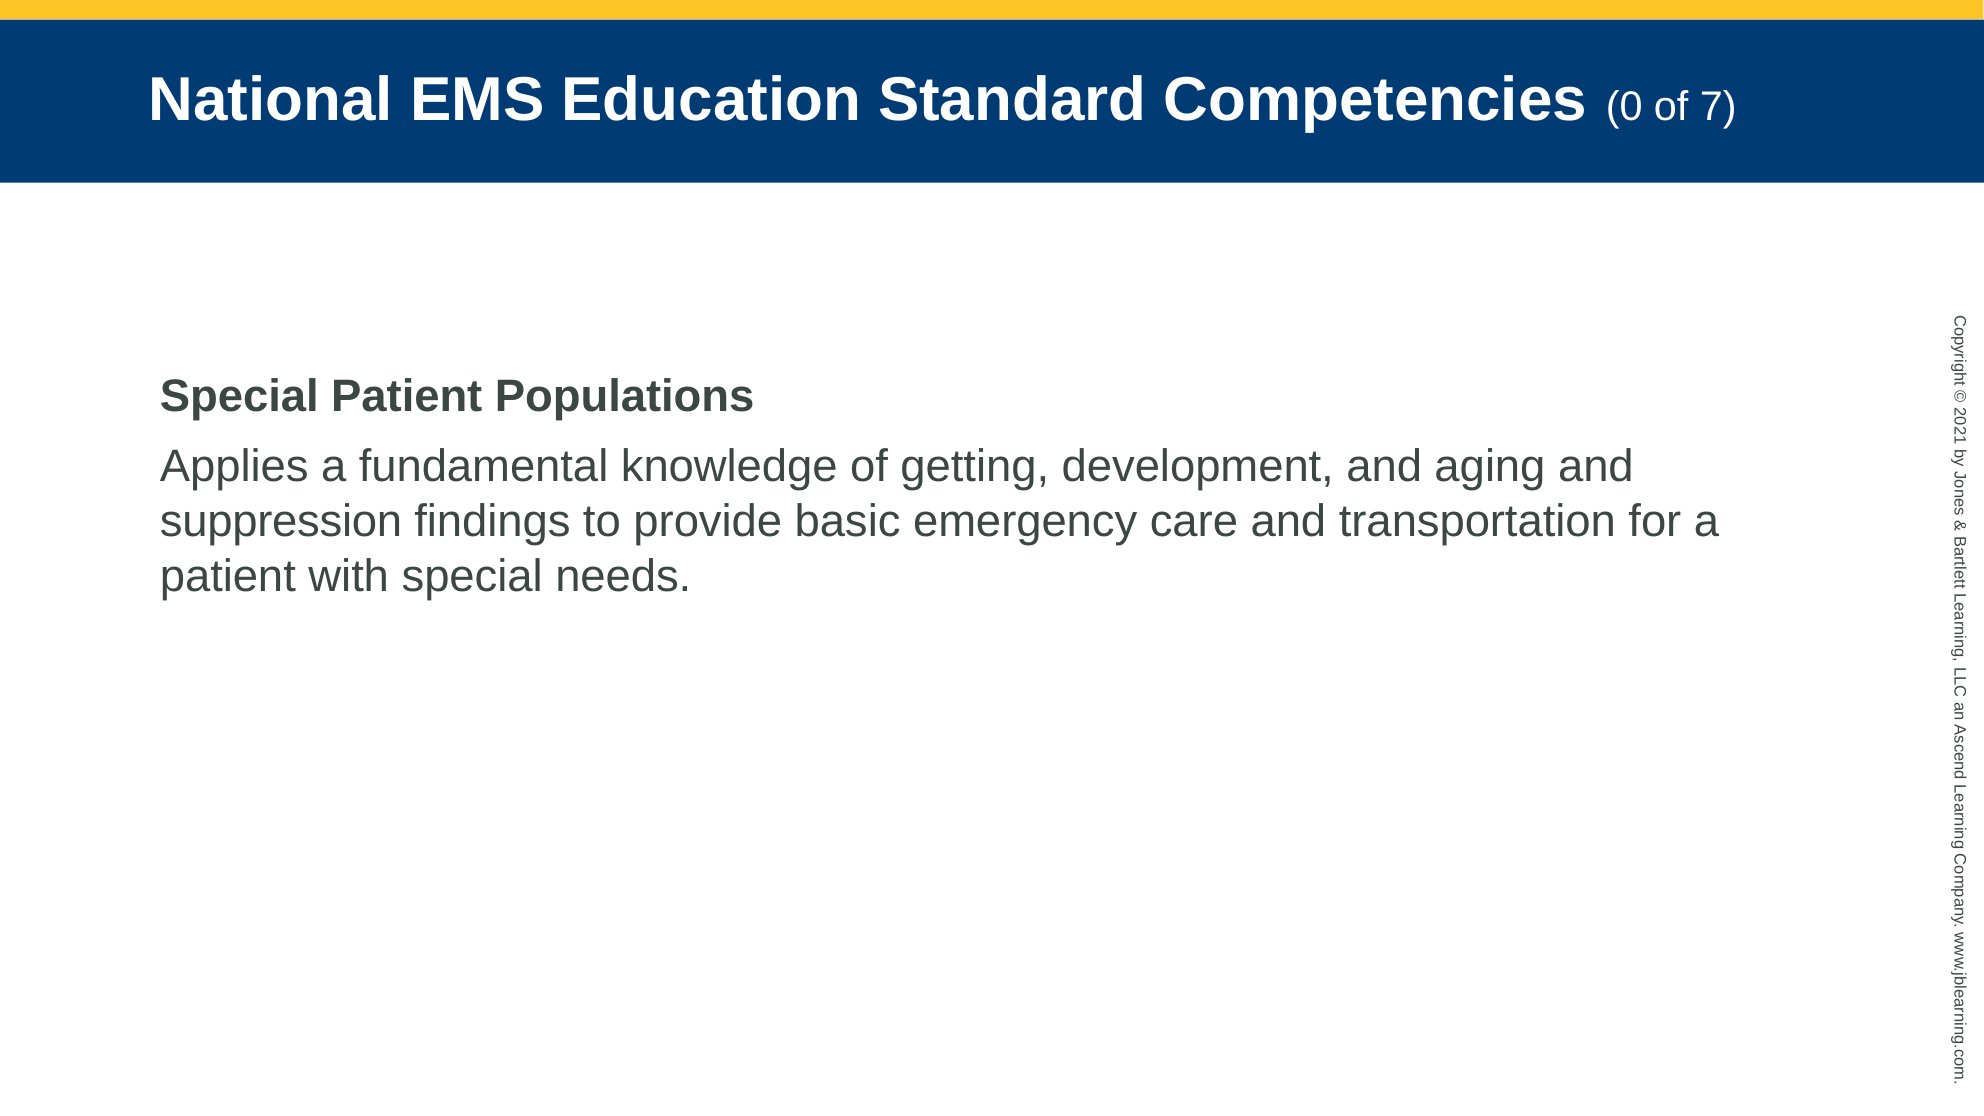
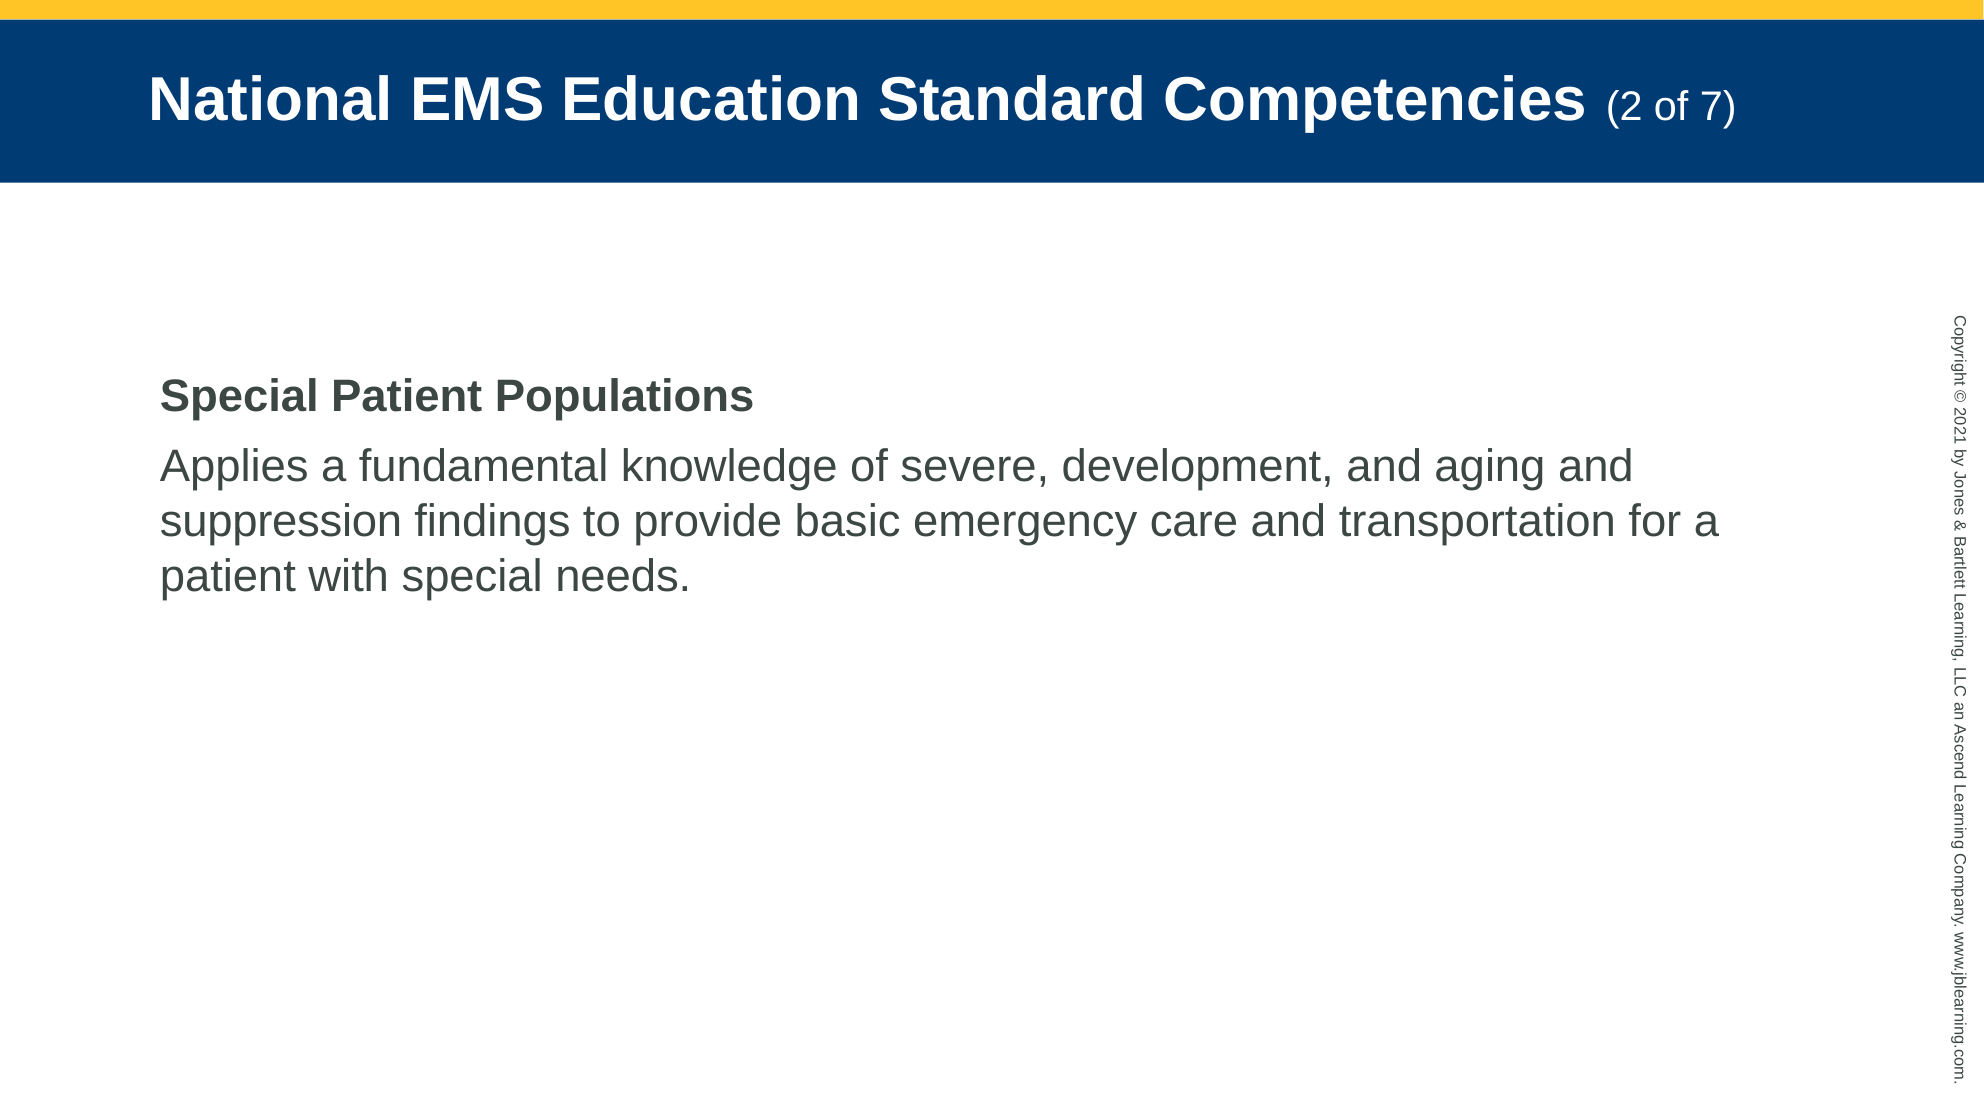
Competencies 0: 0 -> 2 (1624, 107)
getting: getting -> severe (975, 467)
